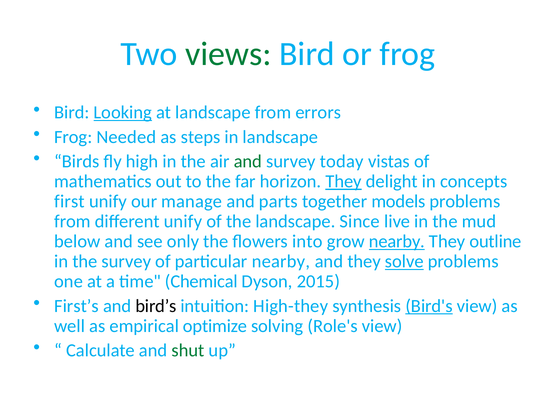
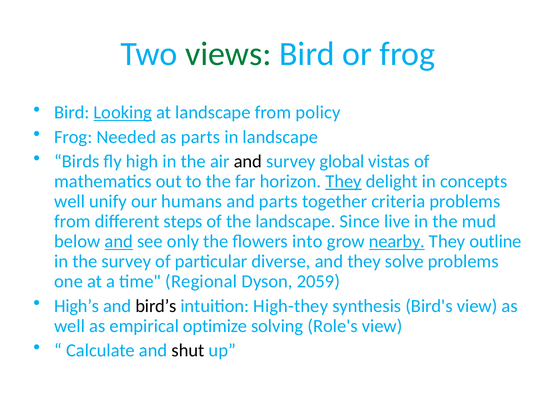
errors: errors -> policy (318, 113)
as steps: steps -> parts (200, 137)
and colour: green -> black (248, 161)
today: today -> global (342, 161)
first: first -> well (70, 201)
manage: manage -> humans (192, 201)
models: models -> criteria (398, 201)
different unify: unify -> steps (183, 221)
and underline: none -> present (119, 241)
particular nearby: nearby -> diverse (281, 261)
solve underline: present -> none (404, 261)
Chemical: Chemical -> Regional (201, 281)
2015: 2015 -> 2059 (318, 281)
First’s: First’s -> High’s (77, 306)
Bird's underline: present -> none (429, 306)
shut colour: green -> black (188, 350)
